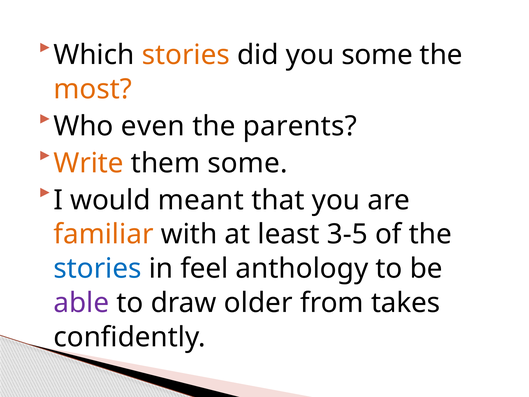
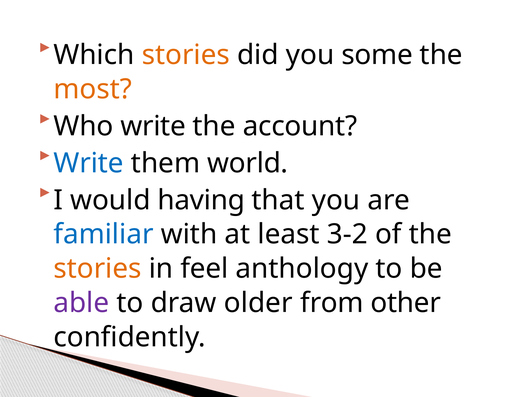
Who even: even -> write (153, 126)
parents: parents -> account (300, 126)
Write colour: orange -> blue (89, 163)
them some: some -> world (248, 163)
meant: meant -> having (201, 200)
familiar colour: orange -> blue (104, 234)
3-5: 3-5 -> 3-2 (347, 234)
stories colour: blue -> orange (97, 269)
takes: takes -> other (406, 303)
